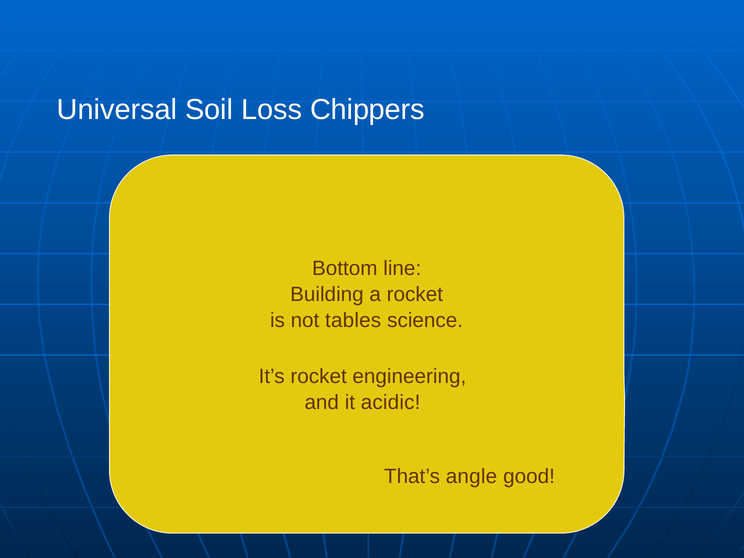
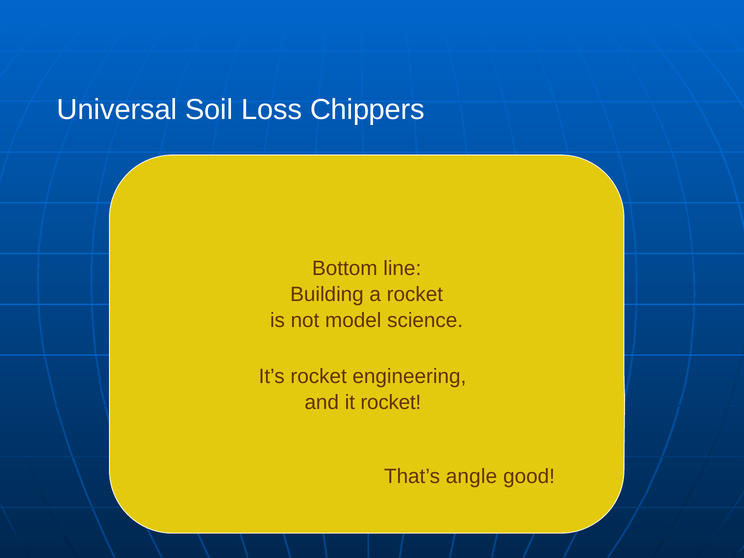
tables: tables -> model (353, 320)
it acidic: acidic -> rocket (391, 402)
